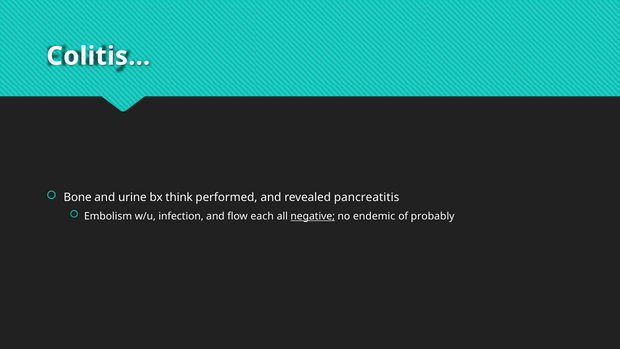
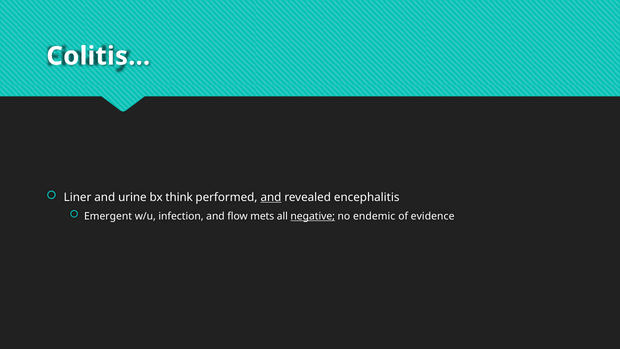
Bone: Bone -> Liner (78, 197)
and underline: none -> present (271, 197)
pancreatitis: pancreatitis -> encephalitis (367, 197)
Embolism: Embolism -> Emergent (108, 216)
each: each -> mets (262, 216)
probably: probably -> evidence (433, 216)
